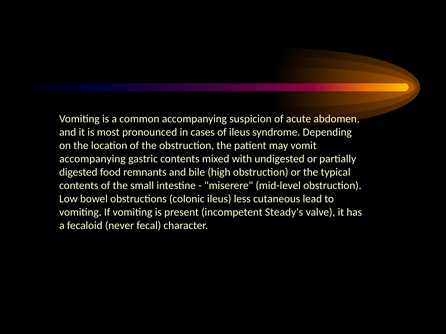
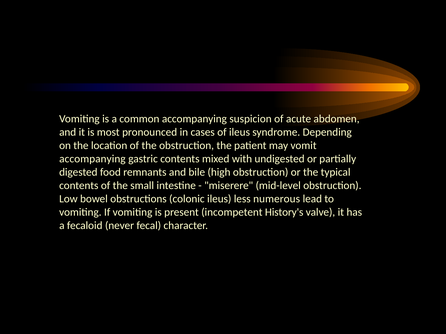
cutaneous: cutaneous -> numerous (277, 199)
Steady's: Steady's -> History's (284, 213)
